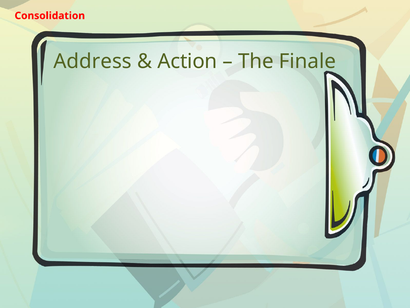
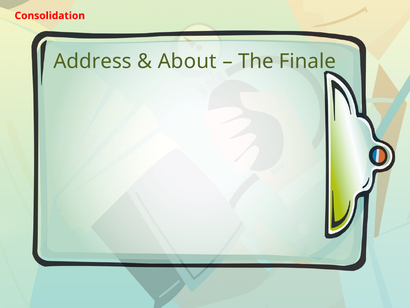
Action: Action -> About (187, 61)
